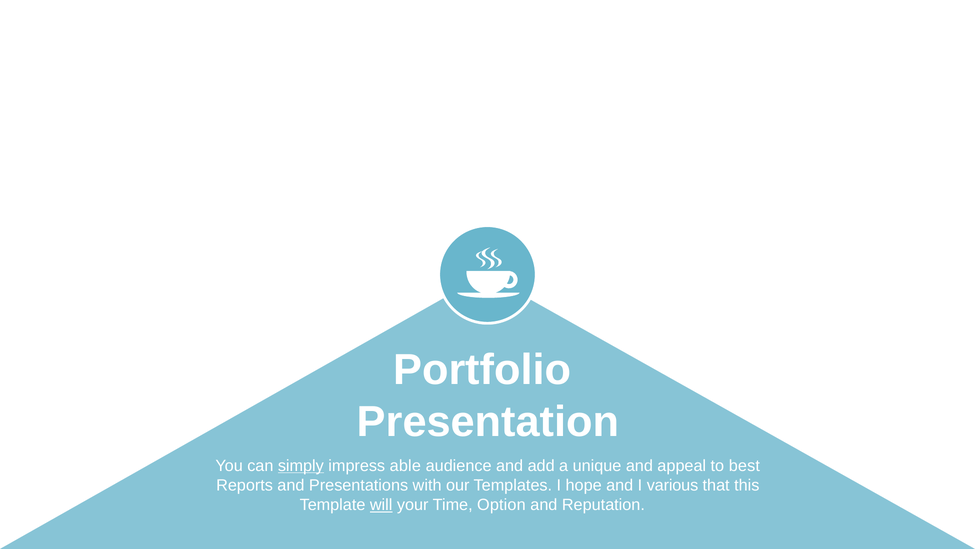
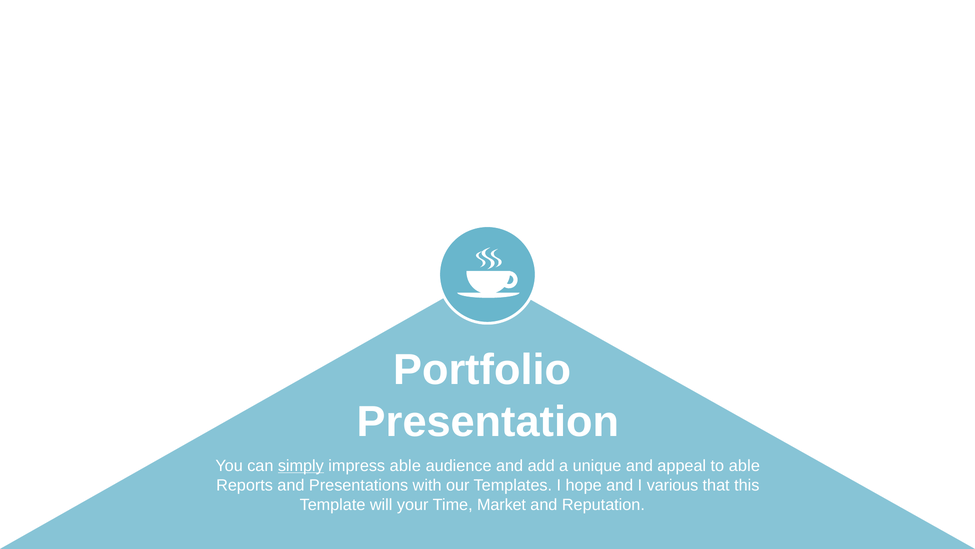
to best: best -> able (744, 465)
will underline: present -> none (381, 504)
Option: Option -> Market (502, 504)
